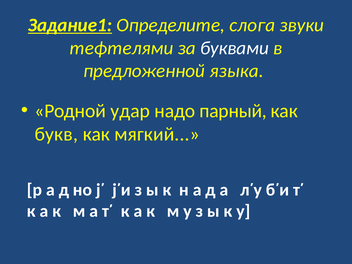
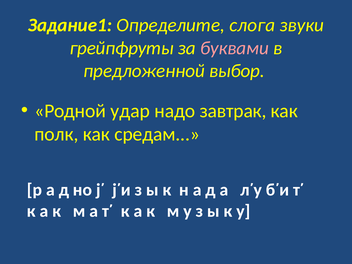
Задание1 underline: present -> none (70, 25)
тефтелями: тефтелями -> грейпфруты (122, 48)
буквами colour: white -> pink (234, 48)
языка: языка -> выбор (237, 71)
парный: парный -> завтрак (233, 111)
букв: букв -> полк (56, 134)
мягкий: мягкий -> средам (157, 134)
